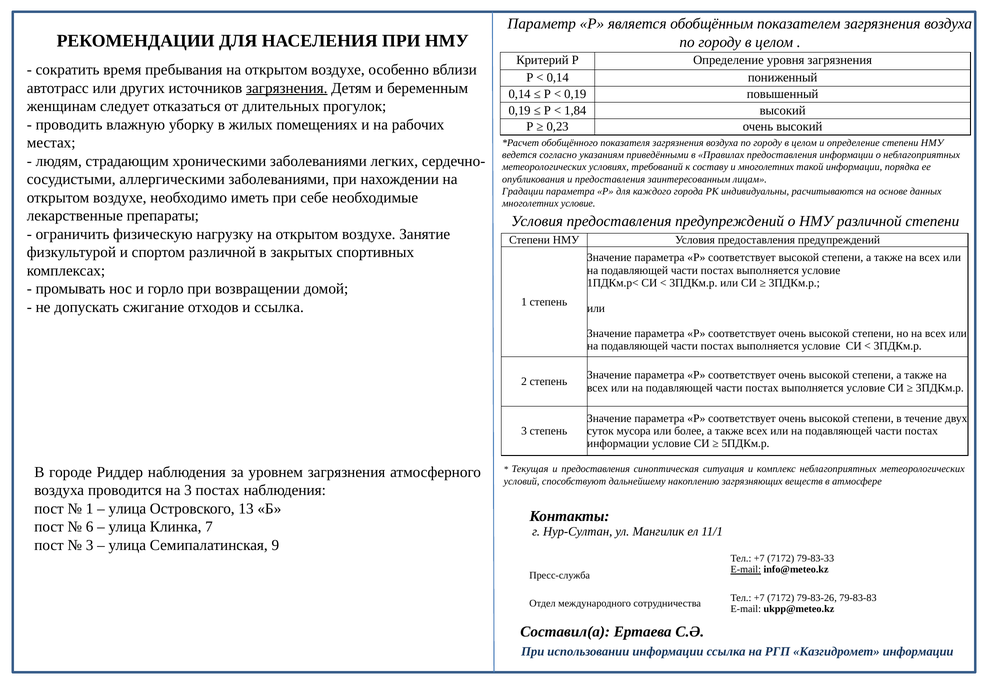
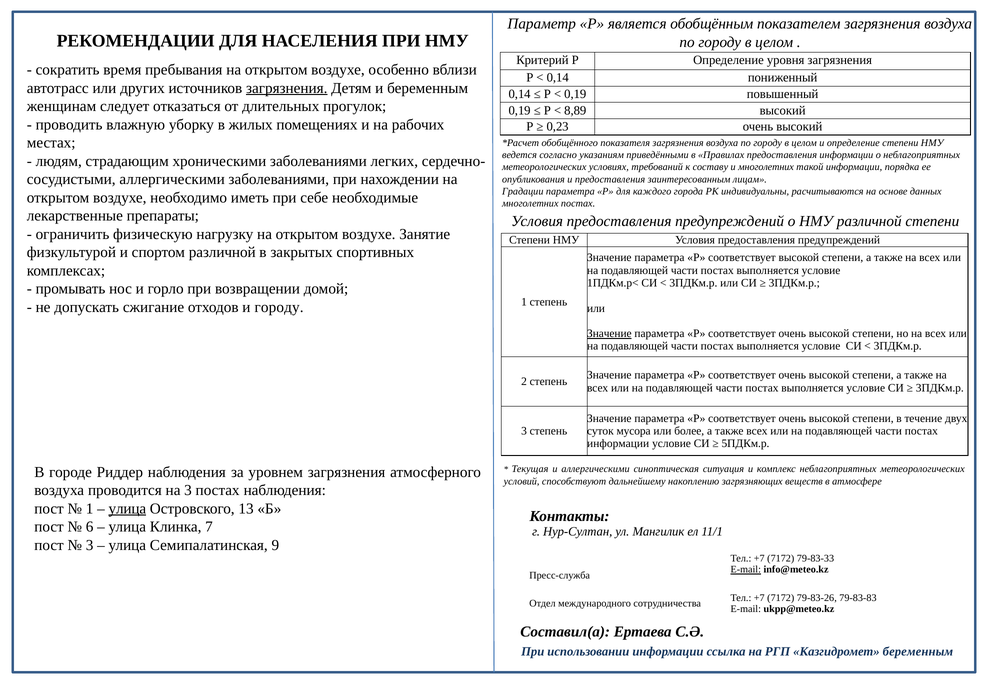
1,84: 1,84 -> 8,89 (575, 110)
многолетних условие: условие -> постах (578, 203)
и ссылка: ссылка -> городу (279, 307)
Значение underline: none -> present (609, 334)
Текущая и предоставления: предоставления -> аллергическими (596, 469)
улица underline: none -> present (127, 509)
Казгидромет информации: информации -> беременным (918, 651)
